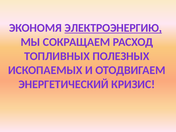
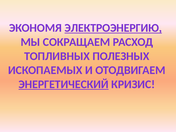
ЭНЕРГЕТИЧЕСКИЙ underline: none -> present (64, 84)
